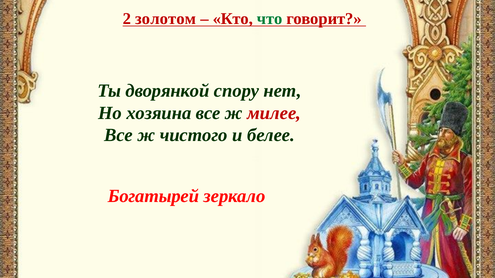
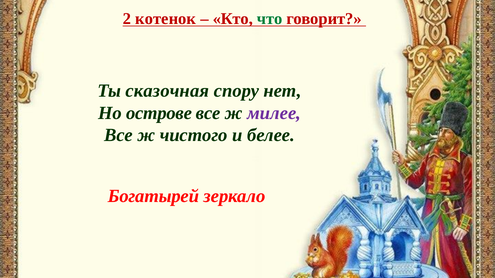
золотом: золотом -> котенок (166, 19)
дворянкой: дворянкой -> сказочная (167, 91)
хозяина: хозяина -> острове (159, 113)
милее colour: red -> purple (274, 113)
